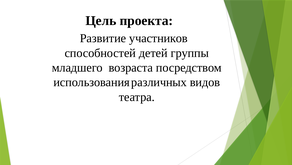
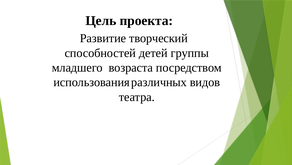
участников: участников -> творческий (158, 38)
